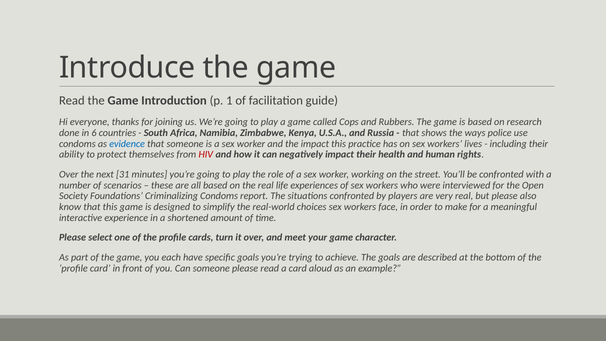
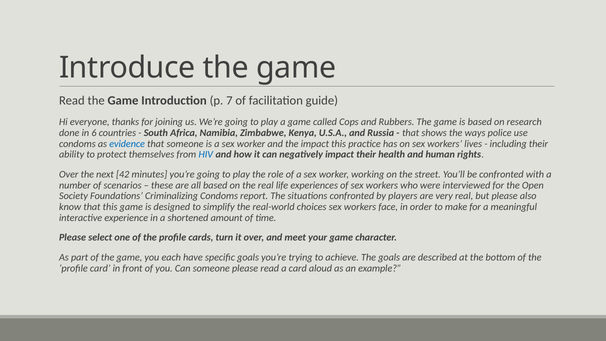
1: 1 -> 7 (229, 101)
HIV colour: red -> blue (206, 155)
31: 31 -> 42 (123, 174)
